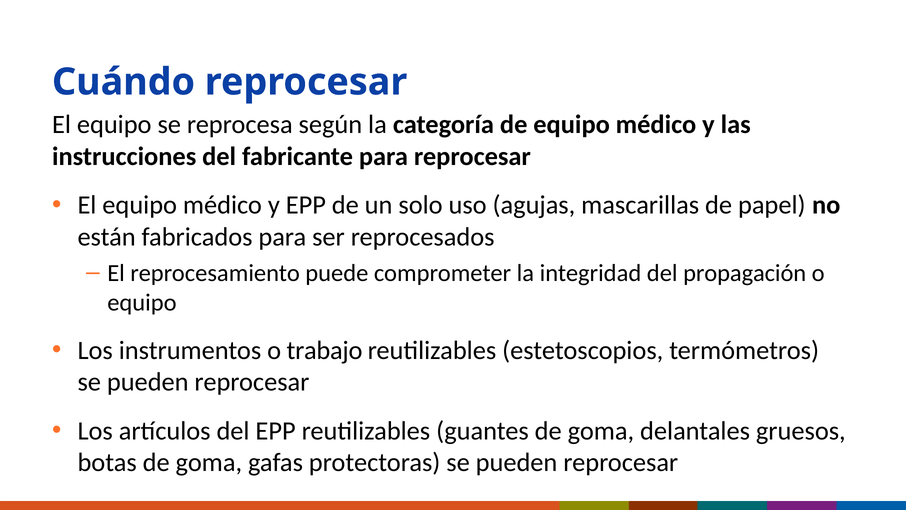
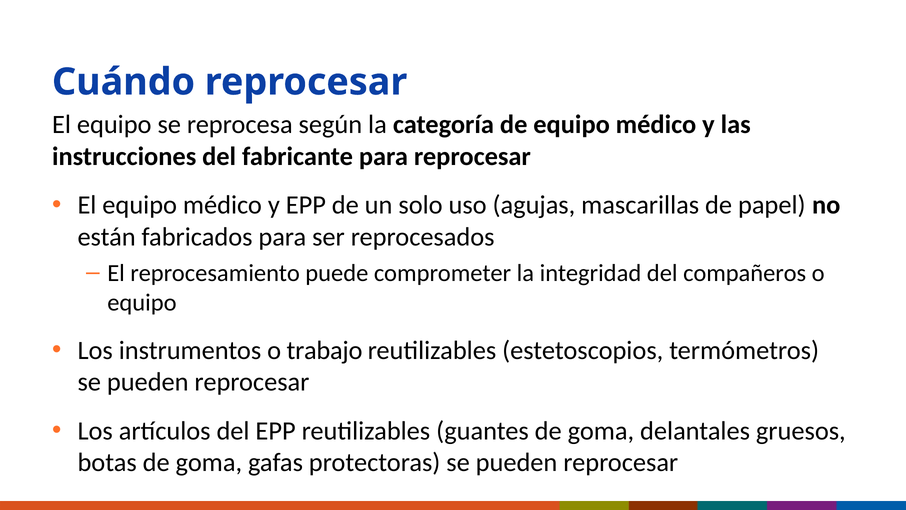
propagación: propagación -> compañeros (745, 273)
